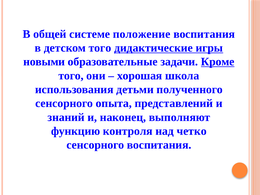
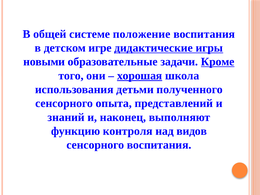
детском того: того -> игре (100, 48)
хорошая underline: none -> present (140, 76)
четко: четко -> видов (192, 131)
